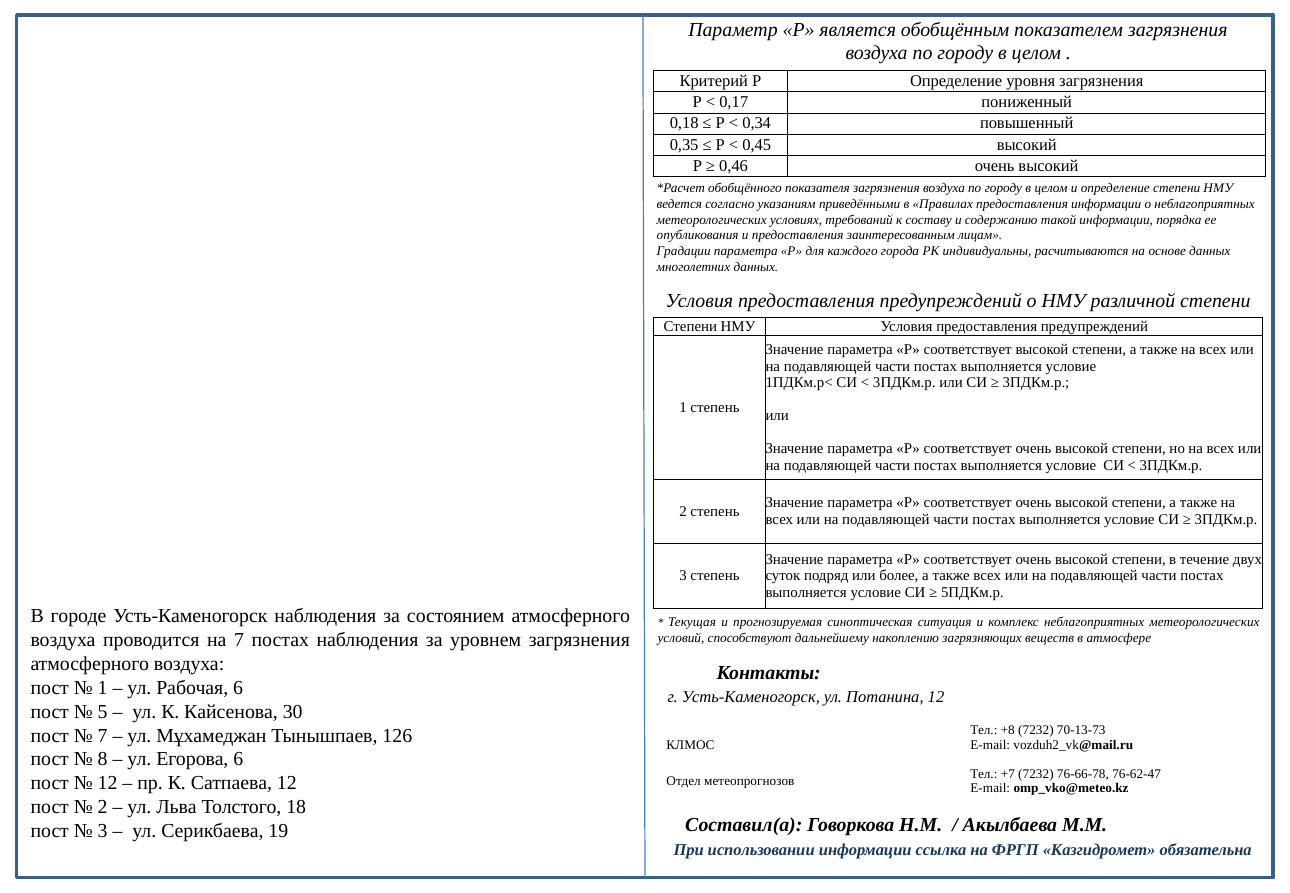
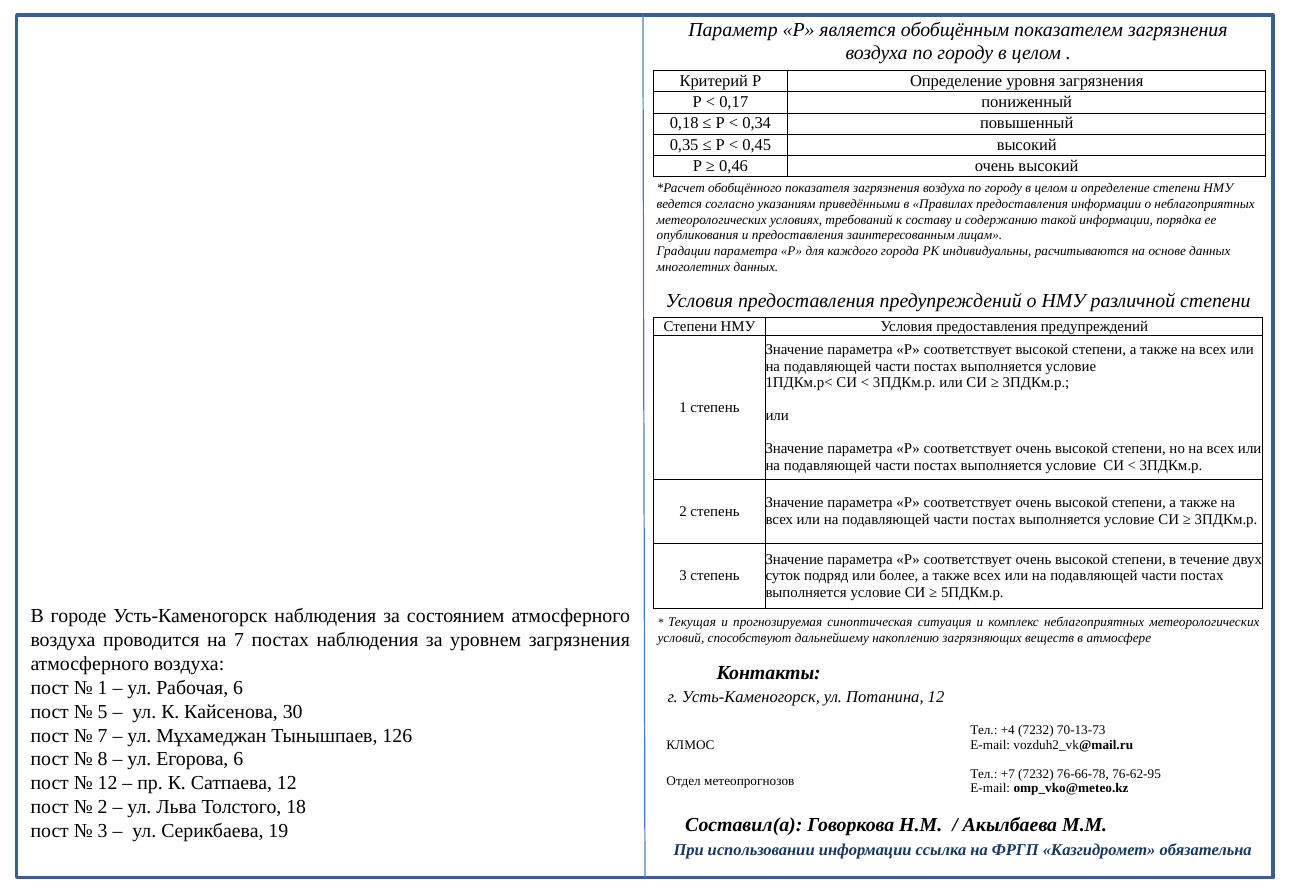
+8: +8 -> +4 (1008, 730)
76-62-47: 76-62-47 -> 76-62-95 (1137, 774)
